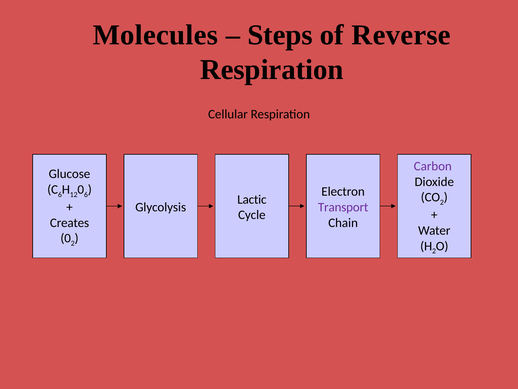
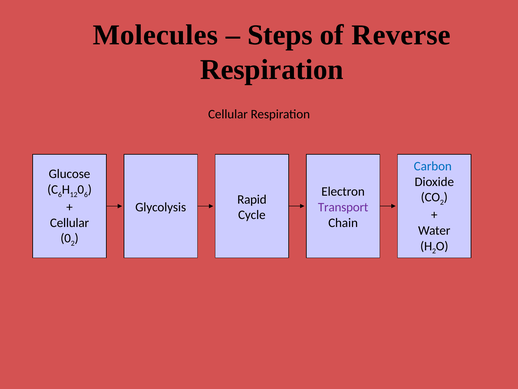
Carbon colour: purple -> blue (433, 166)
Lactic: Lactic -> Rapid (252, 199)
Creates: Creates -> Cellular (70, 222)
